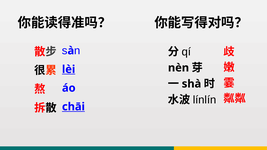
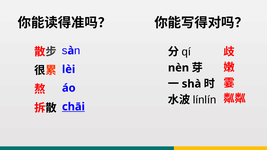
lèi underline: present -> none (69, 69)
